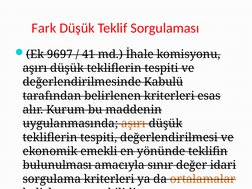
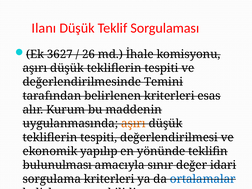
Fark: Fark -> Ilanı (44, 28)
9697: 9697 -> 3627 (60, 54)
41: 41 -> 26 (89, 54)
Kabulü: Kabulü -> Temini (164, 82)
emekli: emekli -> yapılıp (99, 151)
ortalamalar colour: orange -> blue (203, 179)
